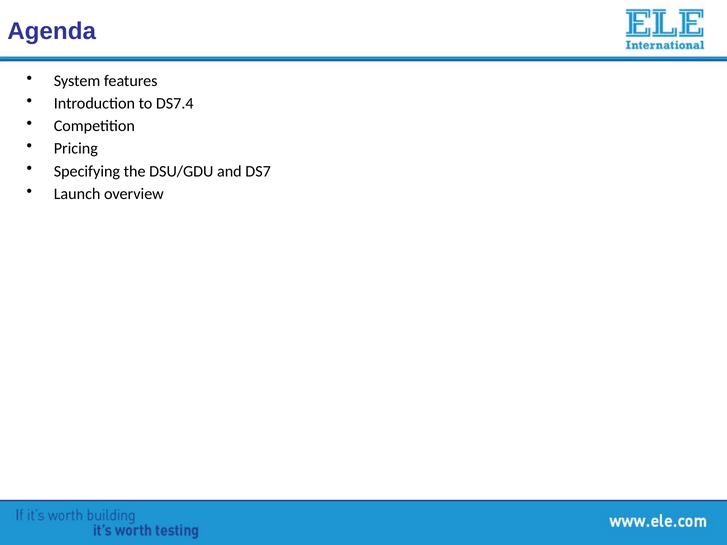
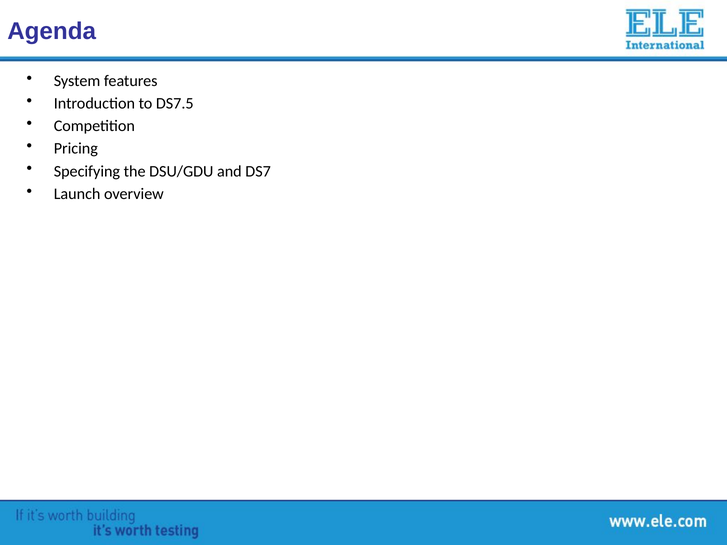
DS7.4: DS7.4 -> DS7.5 (175, 103)
